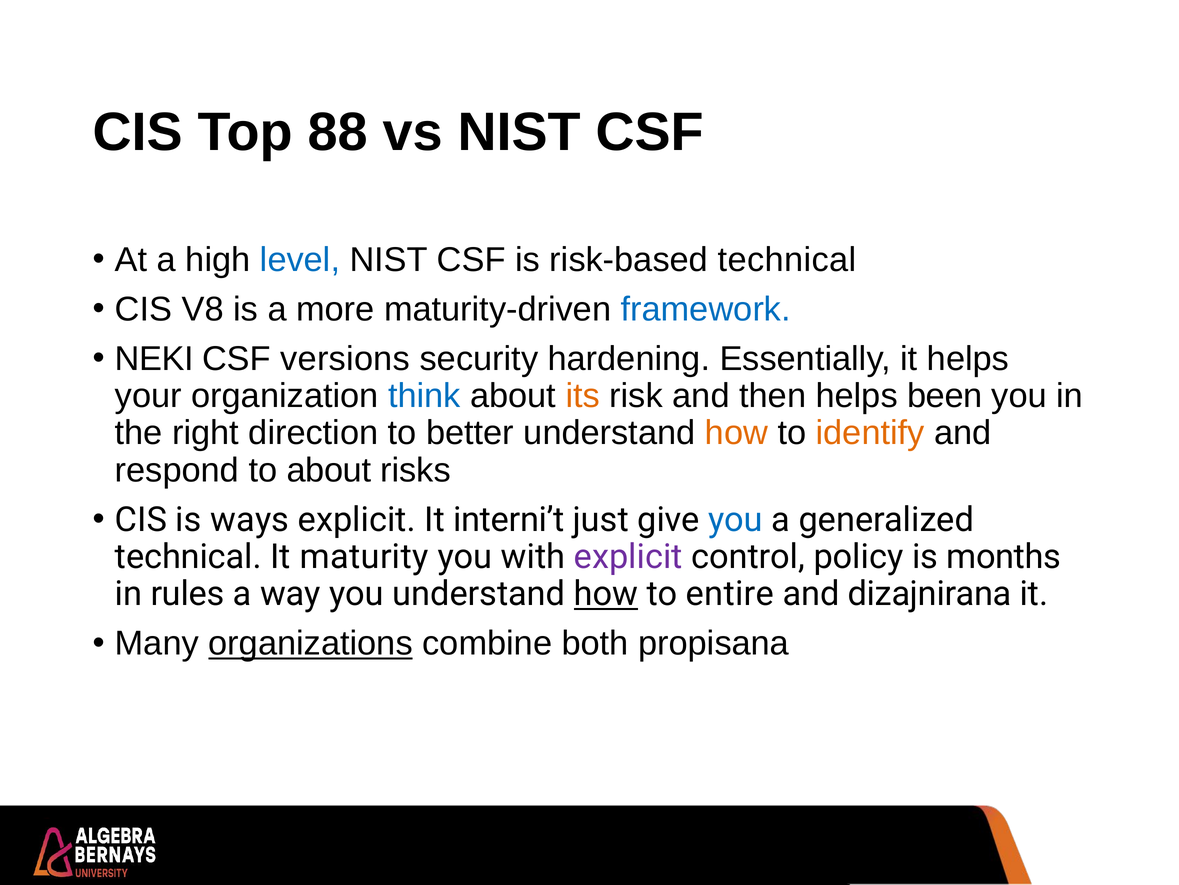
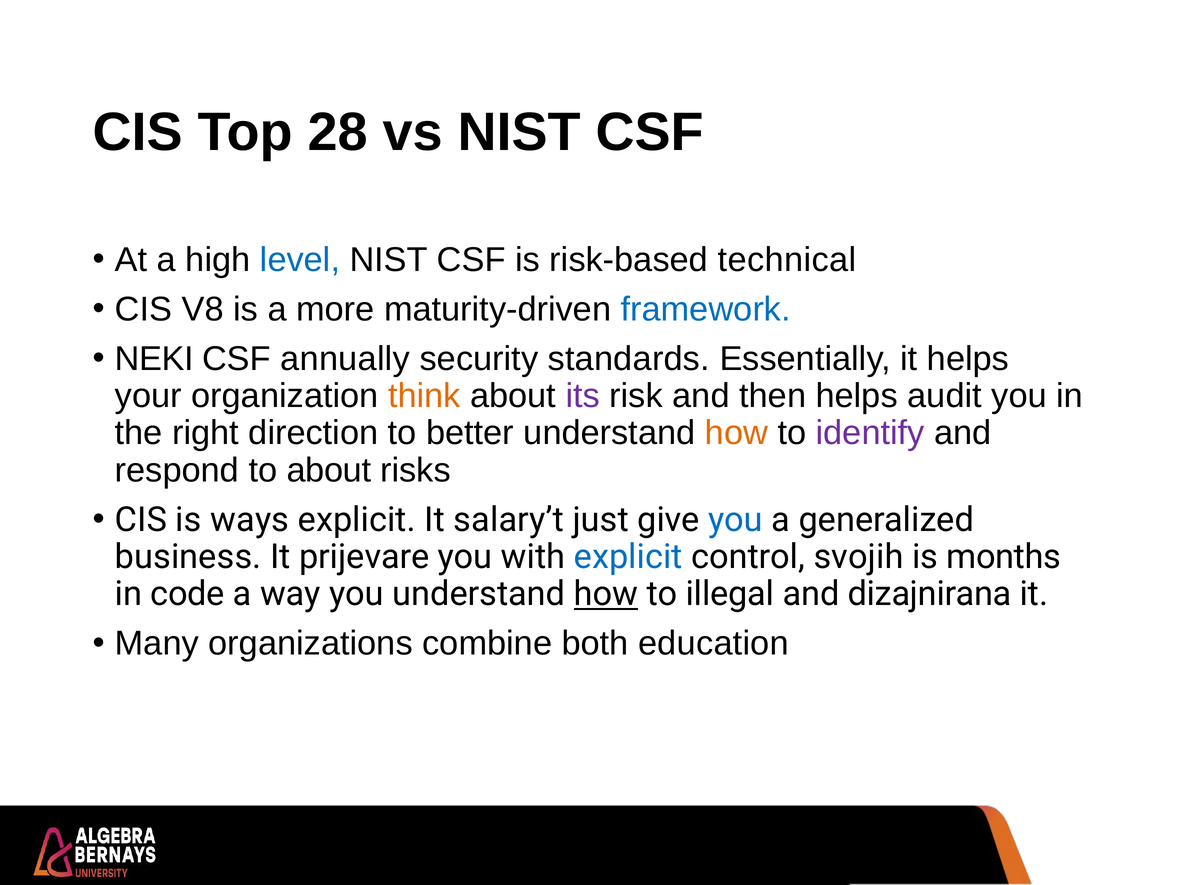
88: 88 -> 28 (338, 132)
versions: versions -> annually (345, 359)
hardening: hardening -> standards (629, 359)
think colour: blue -> orange (424, 396)
its colour: orange -> purple (583, 396)
been: been -> audit (945, 396)
identify colour: orange -> purple (870, 433)
interni’t: interni’t -> salary’t (509, 519)
technical: technical -> business (188, 556)
maturity: maturity -> prijevare (364, 556)
explicit colour: purple -> blue (628, 556)
policy: policy -> svojih (859, 556)
rules: rules -> code (188, 594)
entire: entire -> illegal (730, 594)
organizations underline: present -> none (311, 643)
propisana: propisana -> education (713, 643)
